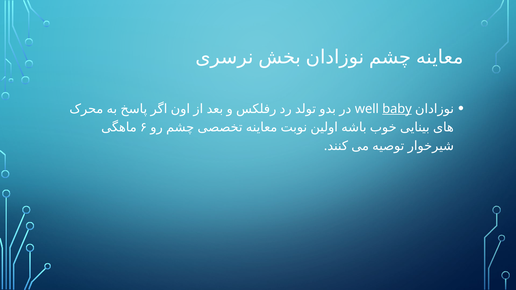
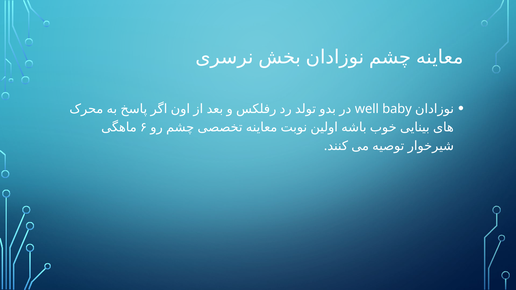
baby underline: present -> none (397, 109)
